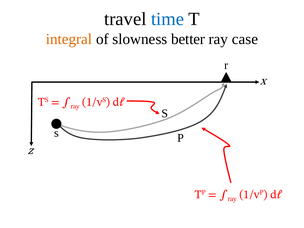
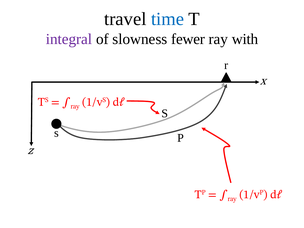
integral colour: orange -> purple (69, 39)
better: better -> fewer (188, 39)
case: case -> with (245, 39)
